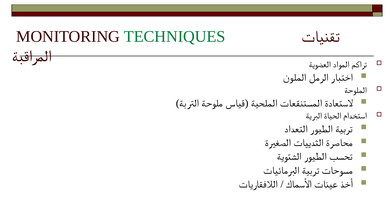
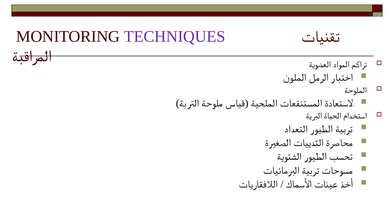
TECHNIQUES colour: green -> purple (175, 37)
